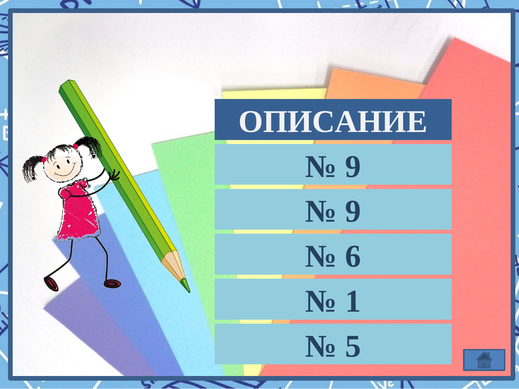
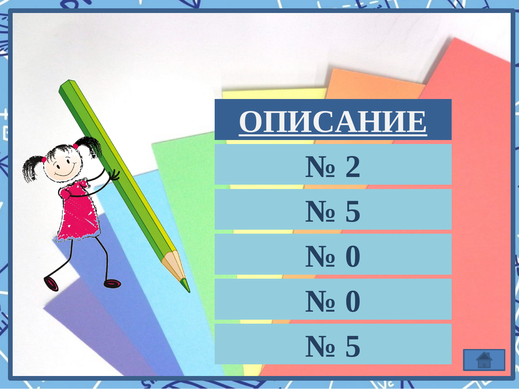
ОПИСАНИЕ underline: none -> present (333, 122)
9: 9 -> 2 (353, 167)
9: 9 -> 5 (353, 212)
6: 6 -> 0 (353, 257)
1: 1 -> 0 (353, 302)
